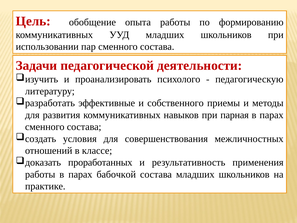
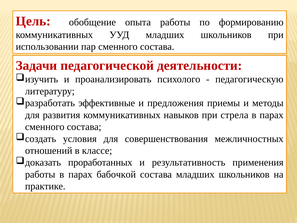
собственного: собственного -> предложения (175, 103)
парная: парная -> стрела (234, 115)
